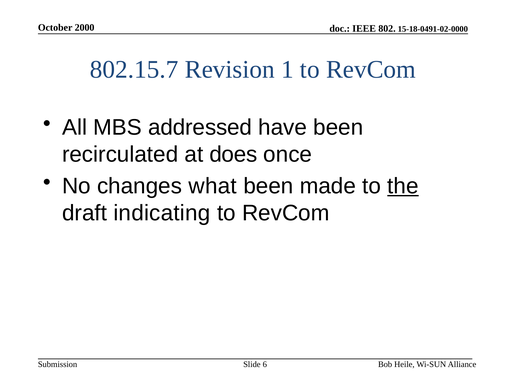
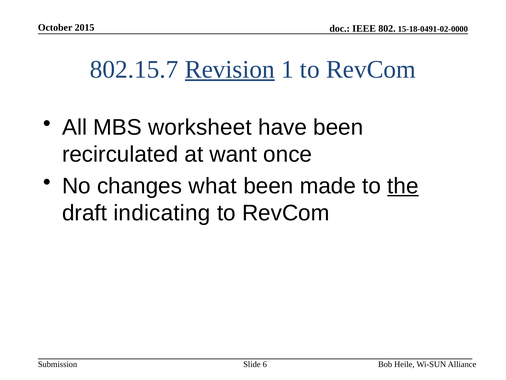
2000: 2000 -> 2015 (85, 28)
Revision underline: none -> present (230, 69)
addressed: addressed -> worksheet (200, 127)
does: does -> want (233, 154)
